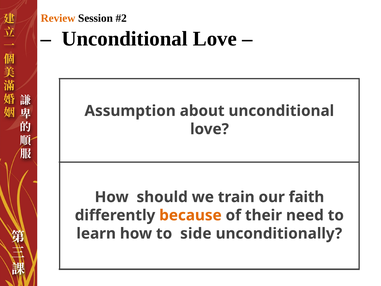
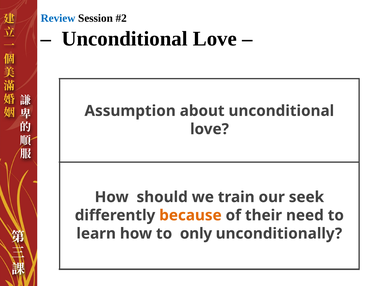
Review colour: orange -> blue (58, 18)
faith: faith -> seek (306, 197)
side: side -> only (196, 233)
